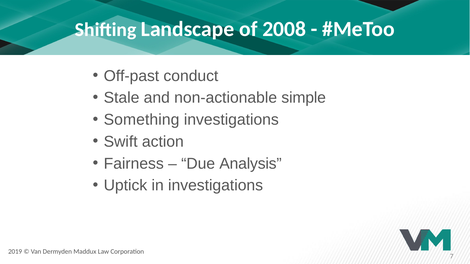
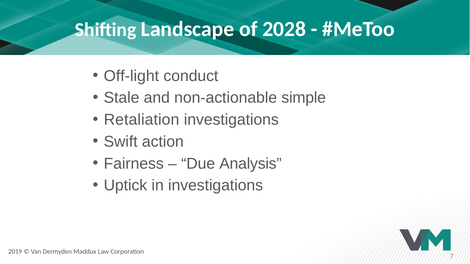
2008: 2008 -> 2028 (284, 29)
Off-past: Off-past -> Off-light (131, 76)
Something: Something -> Retaliation (142, 120)
